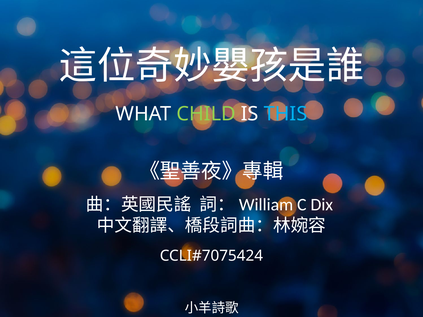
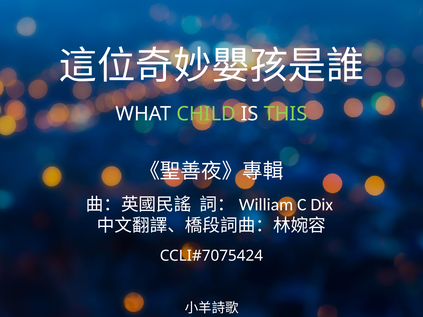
THIS colour: light blue -> light green (286, 114)
